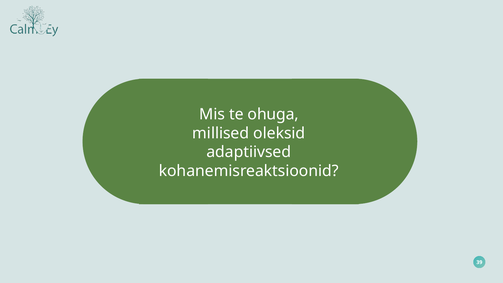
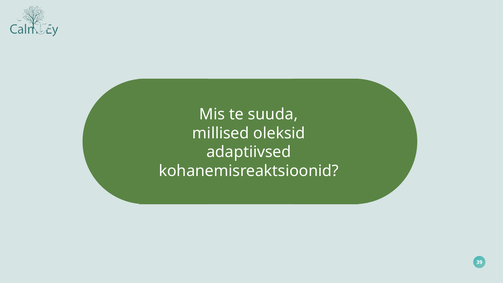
ohuga: ohuga -> suuda (273, 114)
